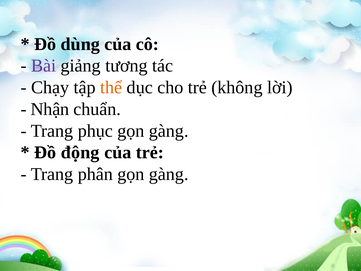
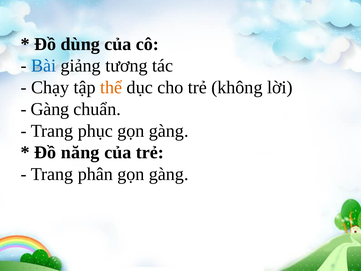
Bài colour: purple -> blue (44, 66)
Nhận: Nhận -> Gàng (50, 109)
động: động -> năng (80, 152)
